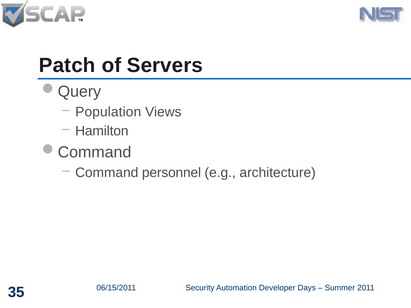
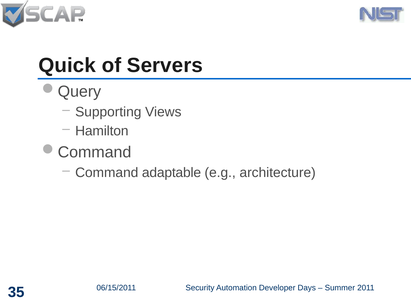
Patch: Patch -> Quick (67, 65)
Population: Population -> Supporting (108, 112)
personnel: personnel -> adaptable (172, 173)
